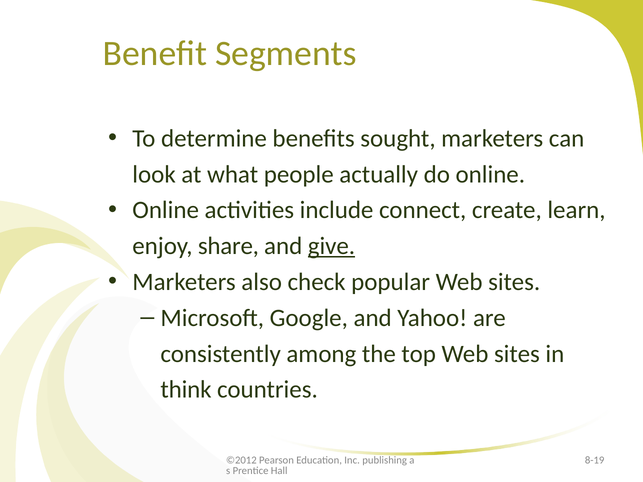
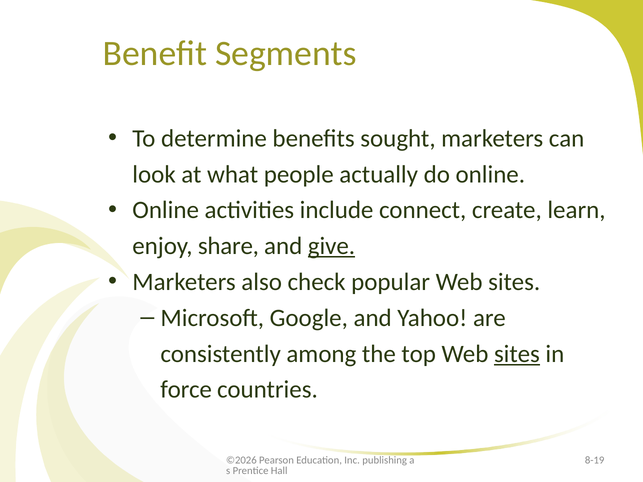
sites underline: none -> present (517, 354)
think: think -> force (186, 390)
©2012: ©2012 -> ©2026 (241, 460)
